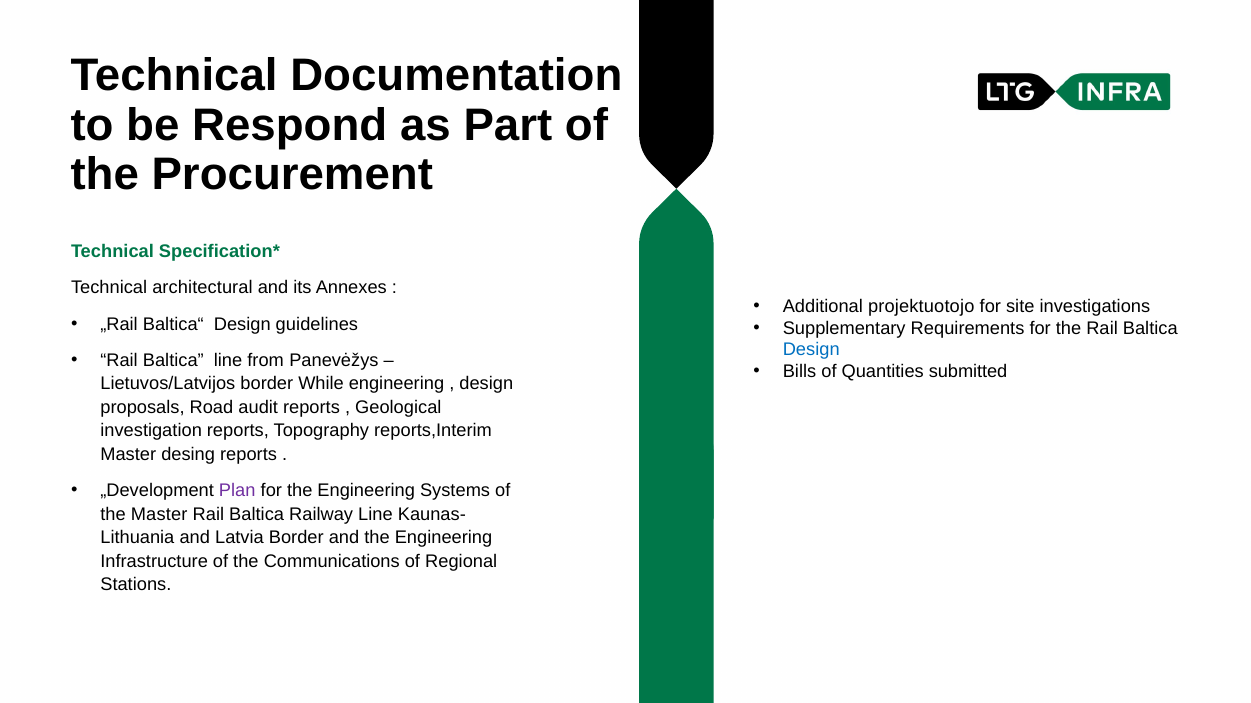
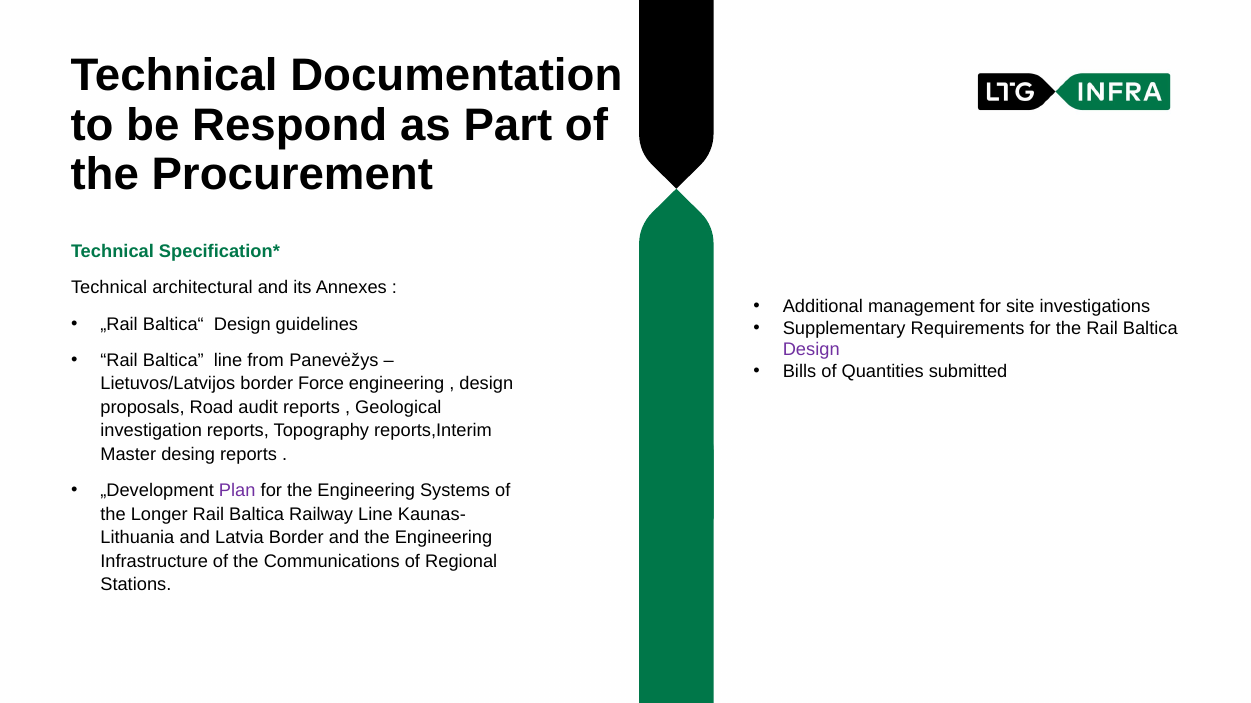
projektuotojo: projektuotojo -> management (921, 306)
Design colour: blue -> purple (811, 350)
While: While -> Force (321, 384)
the Master: Master -> Longer (159, 515)
